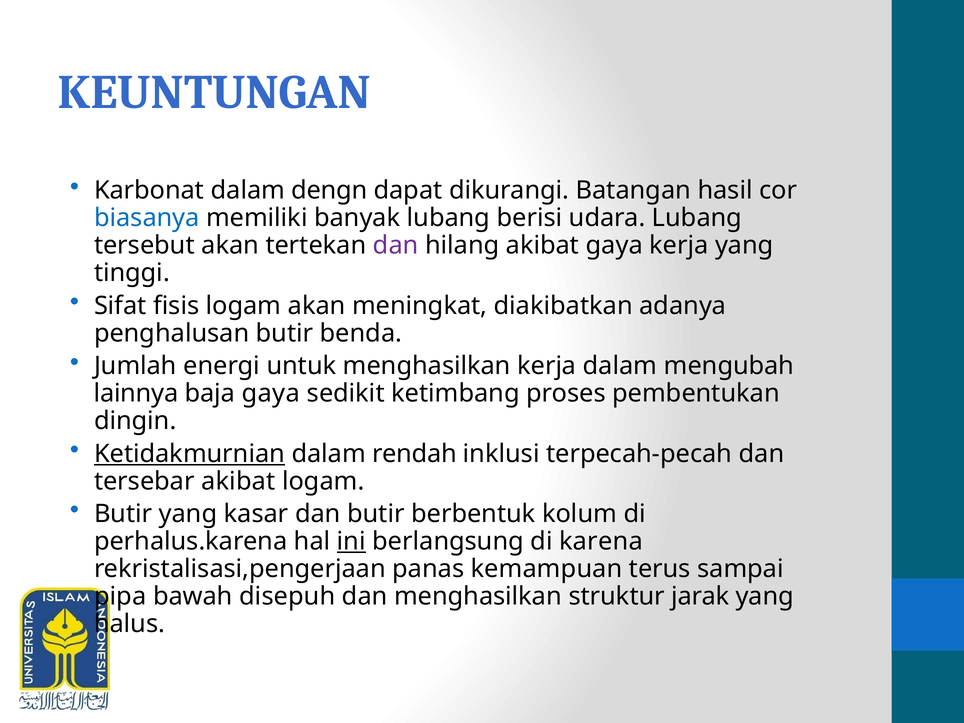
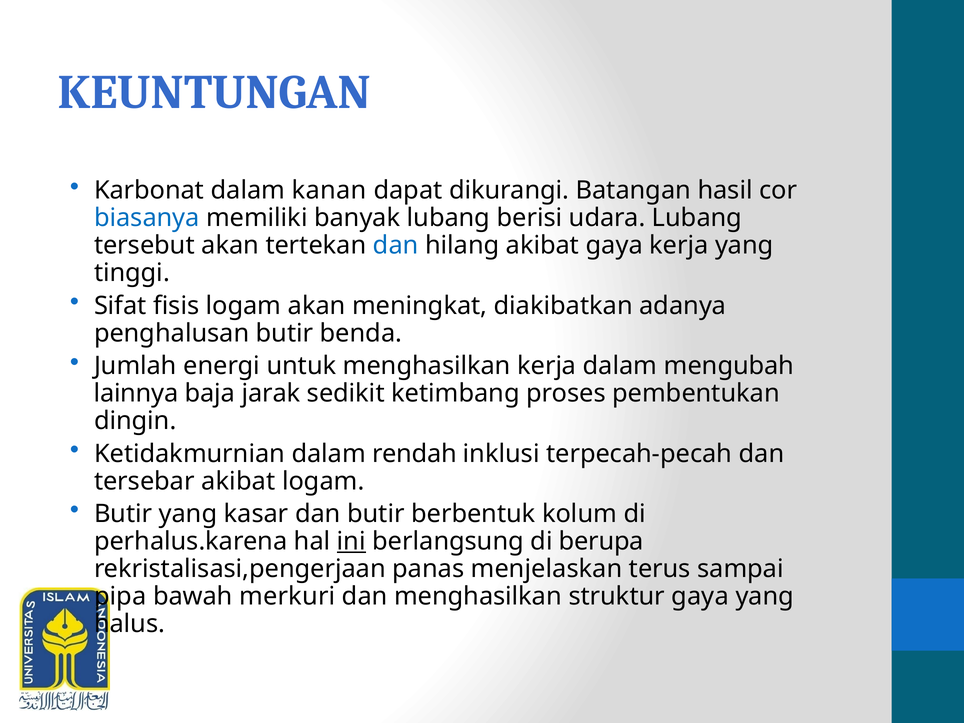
dengn: dengn -> kanan (329, 191)
dan colour: purple -> blue (396, 246)
baja gaya: gaya -> jarak (271, 393)
Ketidakmurnian underline: present -> none (190, 454)
karena: karena -> berupa (601, 541)
kemampuan: kemampuan -> menjelaskan (547, 569)
disepuh: disepuh -> merkuri (287, 596)
struktur jarak: jarak -> gaya (700, 596)
